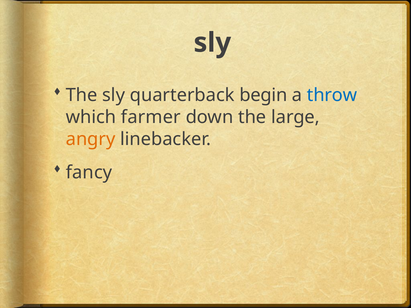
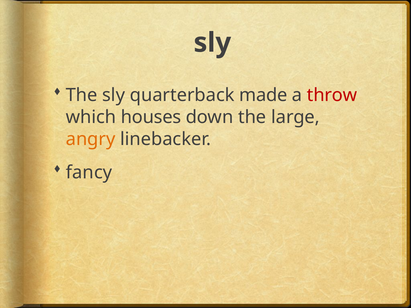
begin: begin -> made (263, 95)
throw colour: blue -> red (332, 95)
farmer: farmer -> houses (151, 117)
